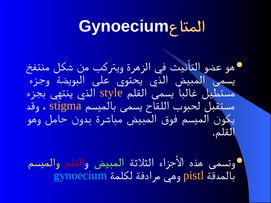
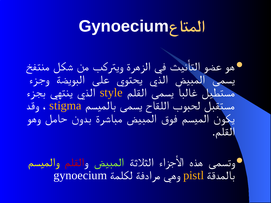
gynoecium colour: light blue -> white (80, 175)
